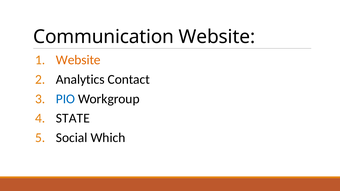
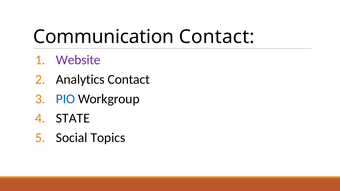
Communication Website: Website -> Contact (217, 37)
Website colour: orange -> purple (78, 60)
Which: Which -> Topics (108, 138)
